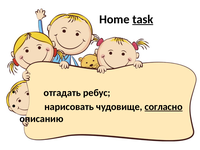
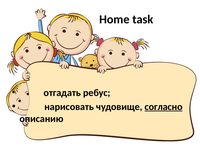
task underline: present -> none (143, 19)
